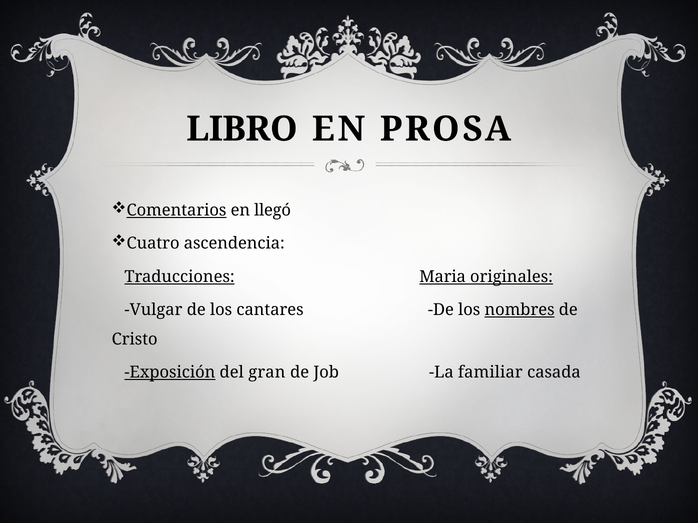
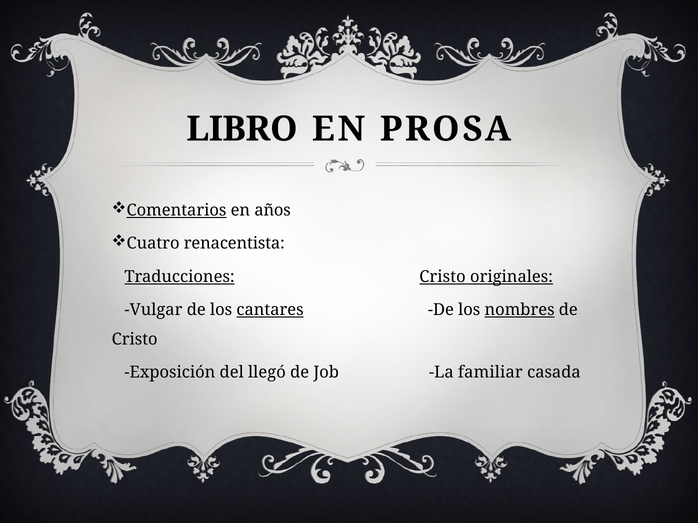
llegó: llegó -> años (273, 211)
ascendencia: ascendencia -> renacentista (234, 244)
Traducciones Maria: Maria -> Cristo (442, 277)
cantares underline: none -> present (270, 310)
Exposición underline: present -> none (170, 373)
gran: gran -> llegó (267, 373)
